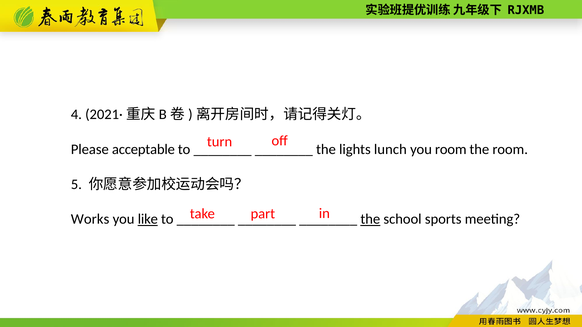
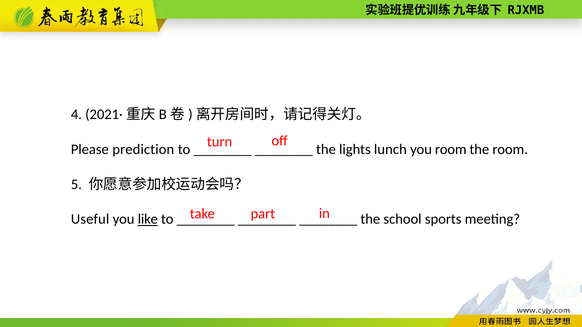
acceptable: acceptable -> prediction (143, 150)
Works: Works -> Useful (90, 219)
the underline: present -> none (370, 219)
